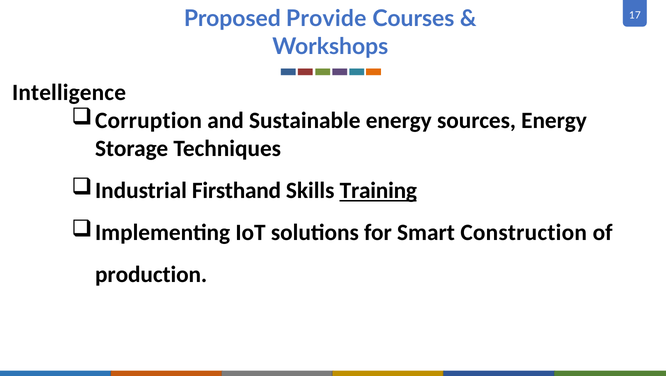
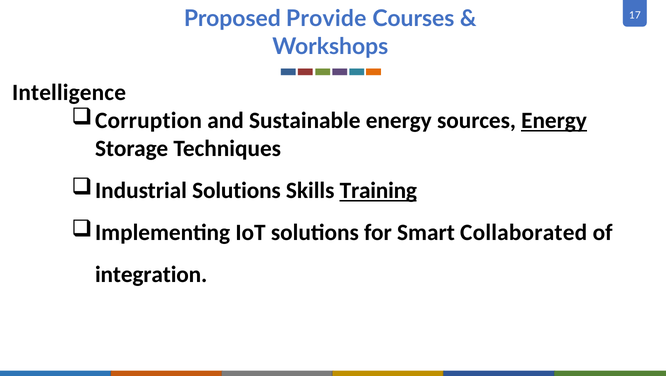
Energy underline: none -> present (554, 121)
Industrial Firsthand: Firsthand -> Solutions (236, 190)
Construction: Construction -> Collaborated (524, 232)
production: production -> integration (151, 274)
